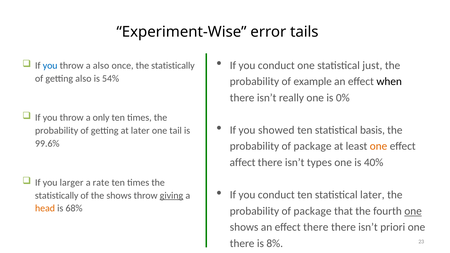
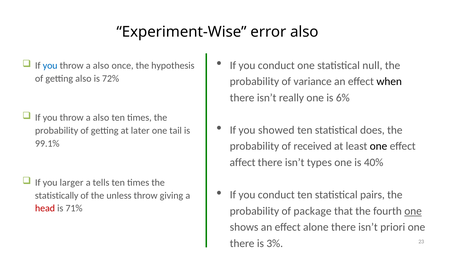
error tails: tails -> also (304, 32)
just: just -> null (372, 65)
once the statistically: statistically -> hypothesis (173, 66)
54%: 54% -> 72% (111, 79)
example: example -> variance (313, 82)
0%: 0% -> 6% (343, 98)
only: only -> also (101, 118)
basis: basis -> does (372, 130)
99.6%: 99.6% -> 99.1% (47, 144)
package: package -> received (313, 146)
one colour: orange -> black (379, 146)
rate: rate -> tells (101, 183)
statistical later: later -> pairs (372, 195)
the shows: shows -> unless (119, 196)
giving underline: present -> none (172, 196)
head colour: orange -> red (45, 208)
68%: 68% -> 71% (74, 208)
effect there: there -> alone (316, 227)
8%: 8% -> 3% (275, 244)
